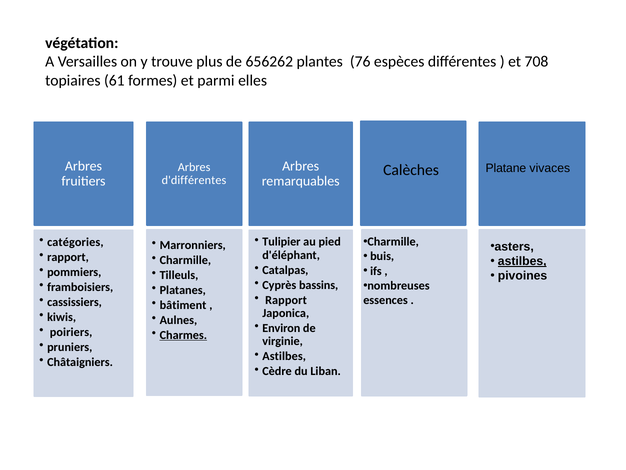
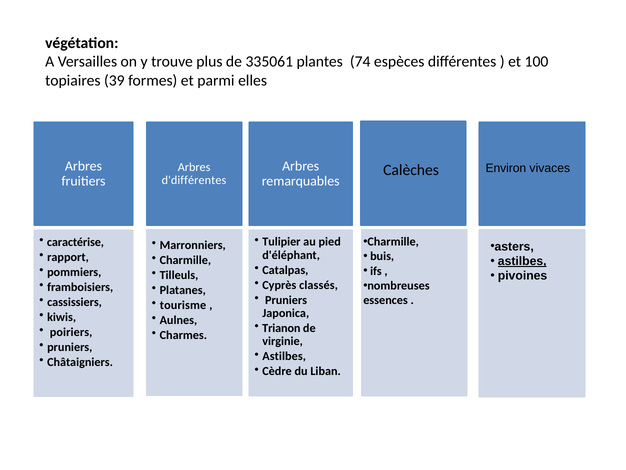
656262: 656262 -> 335061 (269, 62)
76: 76 -> 74 (360, 62)
708: 708 -> 100 (536, 62)
61: 61 -> 39 (114, 80)
Platane: Platane -> Environ (506, 168)
catégories: catégories -> caractérise (75, 242)
bassins: bassins -> classés (319, 285)
Rapport: Rapport -> Pruniers (286, 300)
bâtiment: bâtiment -> tourisme (183, 305)
Environ: Environ -> Trianon (281, 328)
Charmes underline: present -> none (183, 335)
